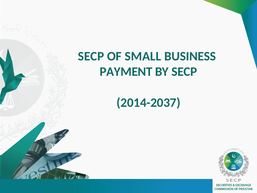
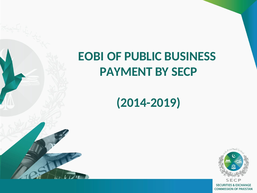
SECP: SECP -> EOBI (91, 56)
SMALL: SMALL -> PUBLIC (143, 56)
2014-2037: 2014-2037 -> 2014-2019 (148, 102)
